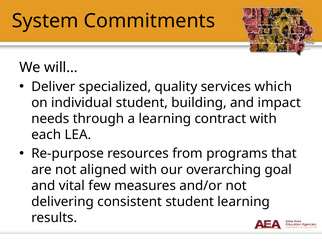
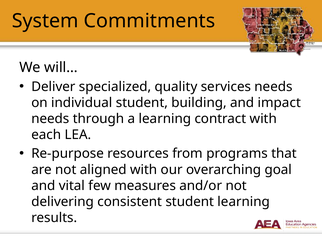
services which: which -> needs (273, 87)
